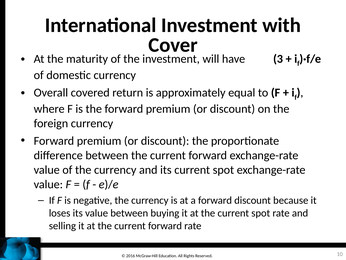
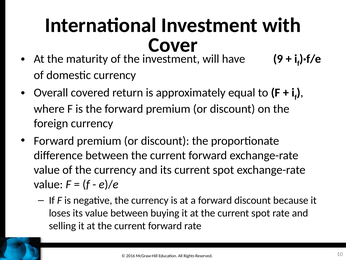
3: 3 -> 9 (278, 59)
